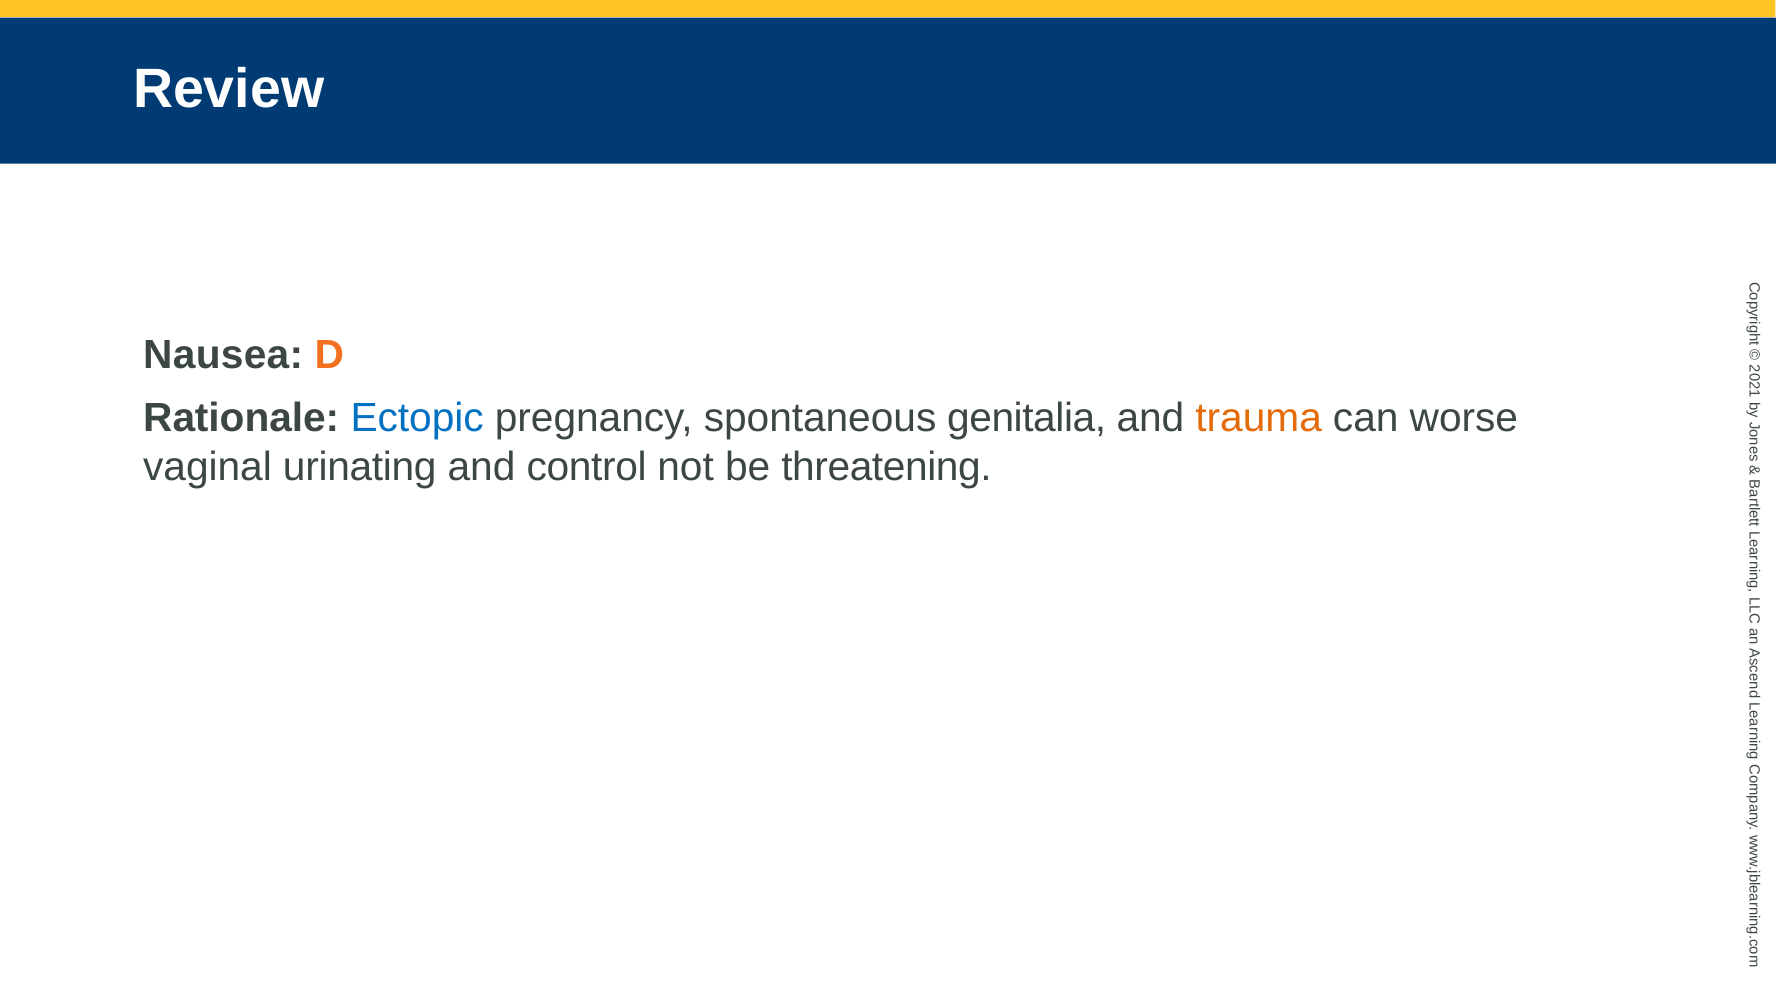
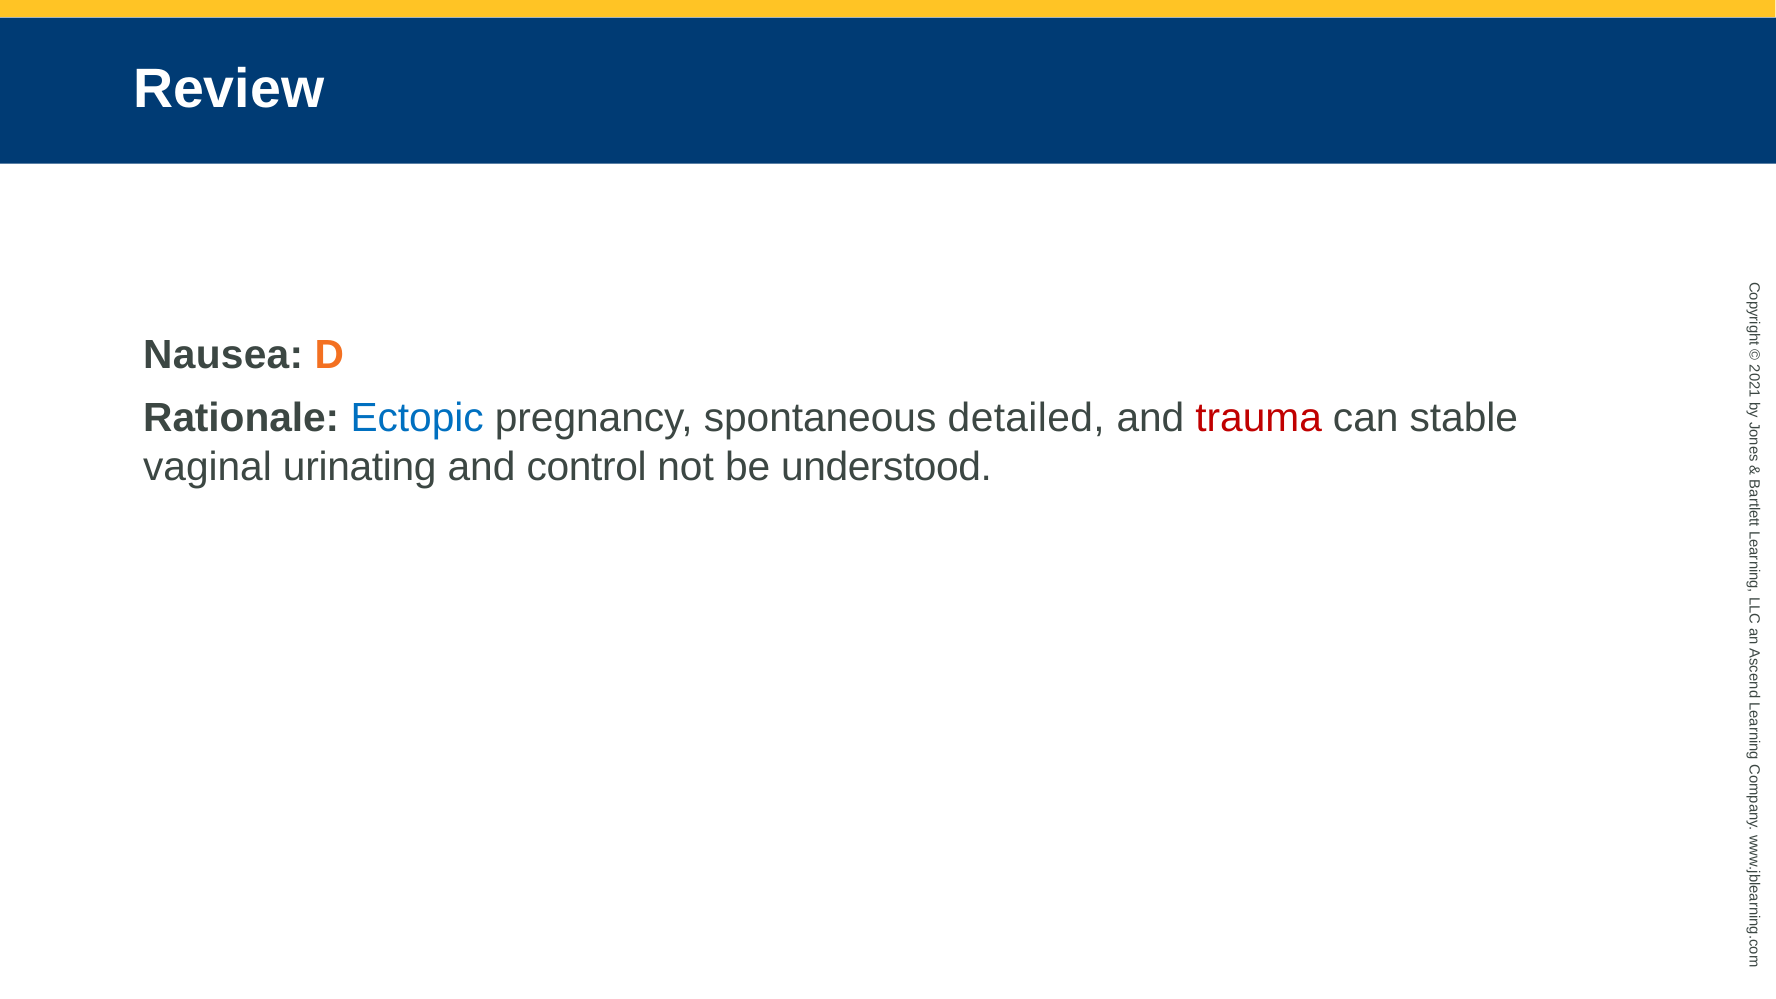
genitalia: genitalia -> detailed (1026, 418)
trauma colour: orange -> red (1259, 418)
worse: worse -> stable (1464, 418)
threatening: threatening -> understood (886, 467)
